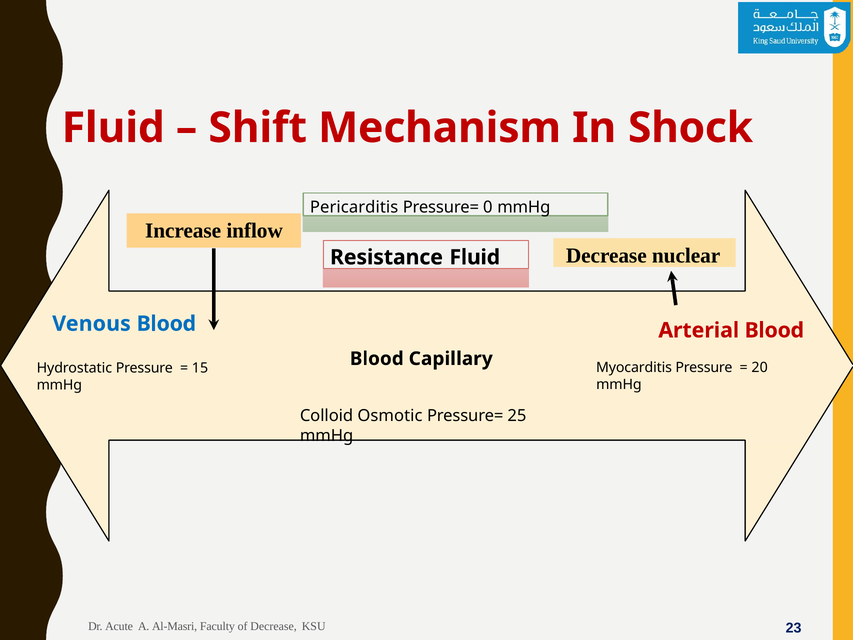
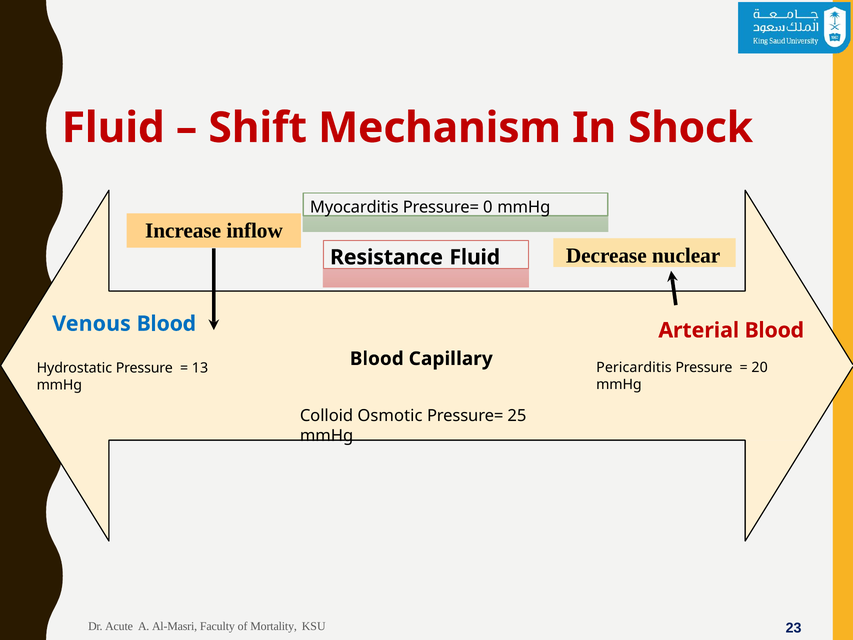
Pericarditis: Pericarditis -> Myocarditis (354, 207)
Myocarditis: Myocarditis -> Pericarditis (634, 367)
15: 15 -> 13 (200, 368)
of Decrease: Decrease -> Mortality (274, 626)
